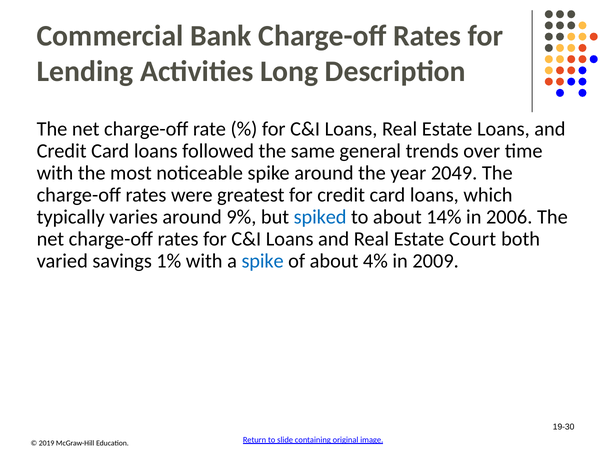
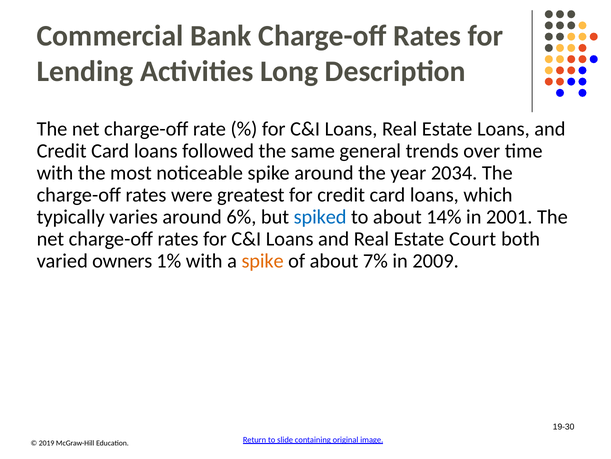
2049: 2049 -> 2034 (454, 173)
9%: 9% -> 6% (241, 217)
2006: 2006 -> 2001 (509, 217)
savings: savings -> owners (122, 261)
spike colour: blue -> orange (263, 261)
4%: 4% -> 7% (375, 261)
